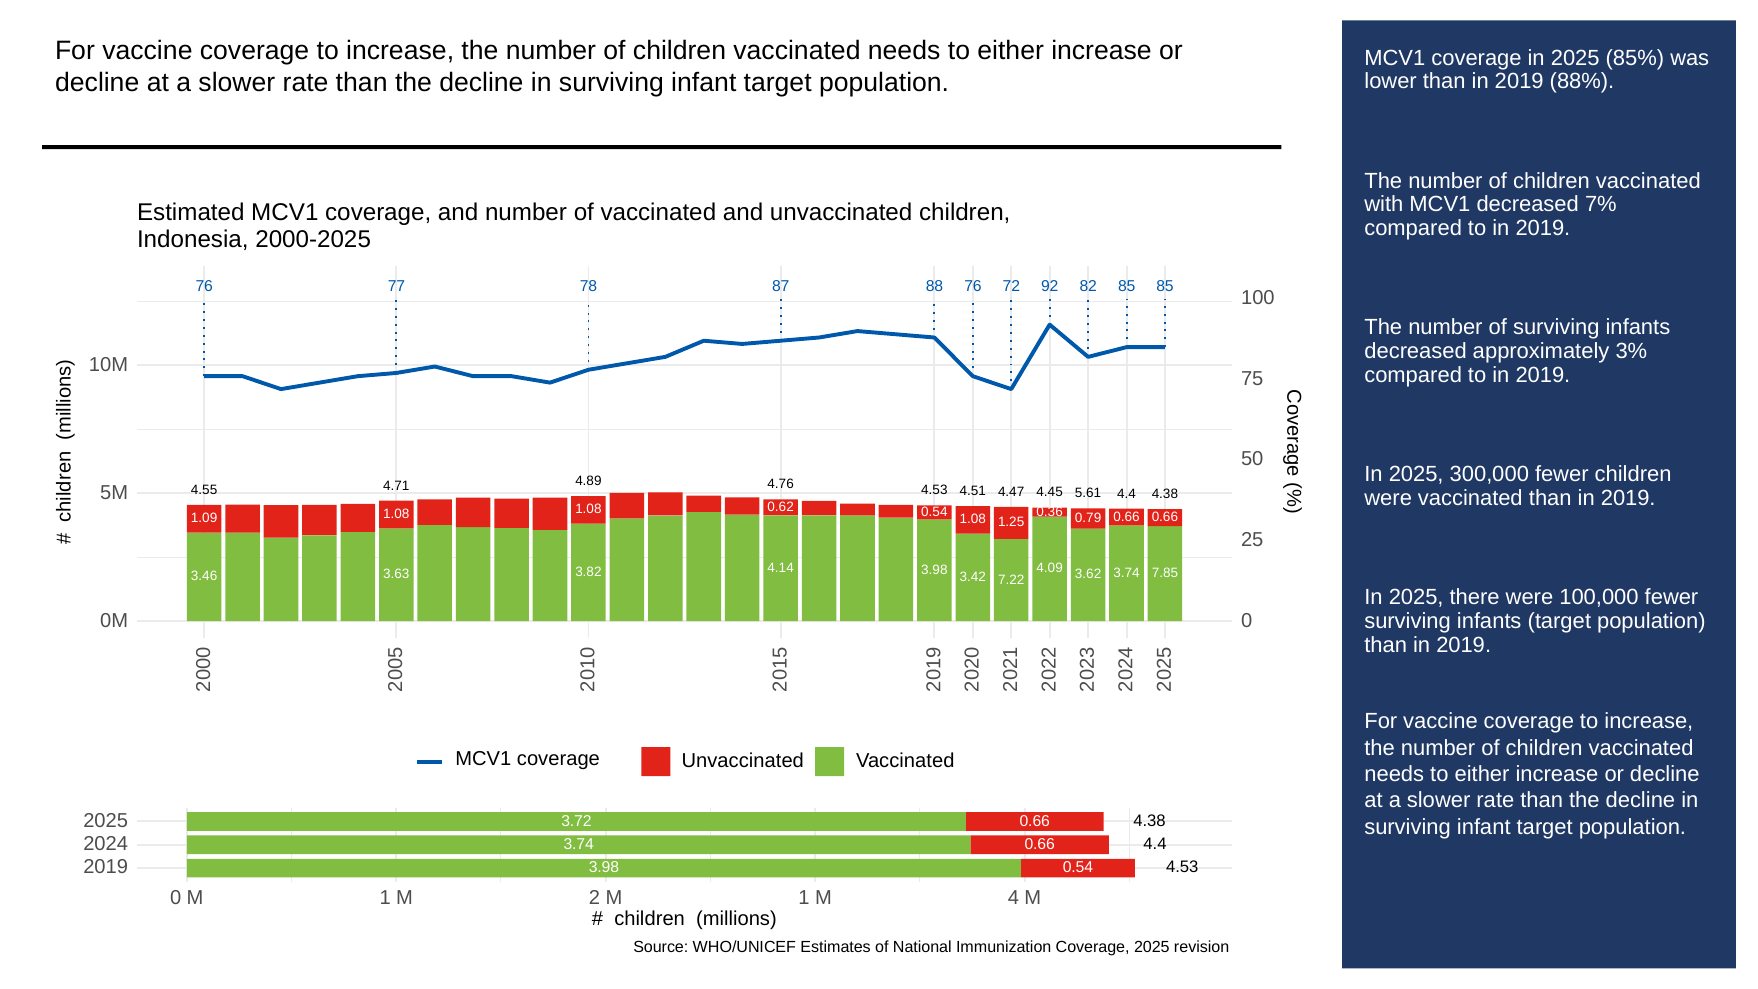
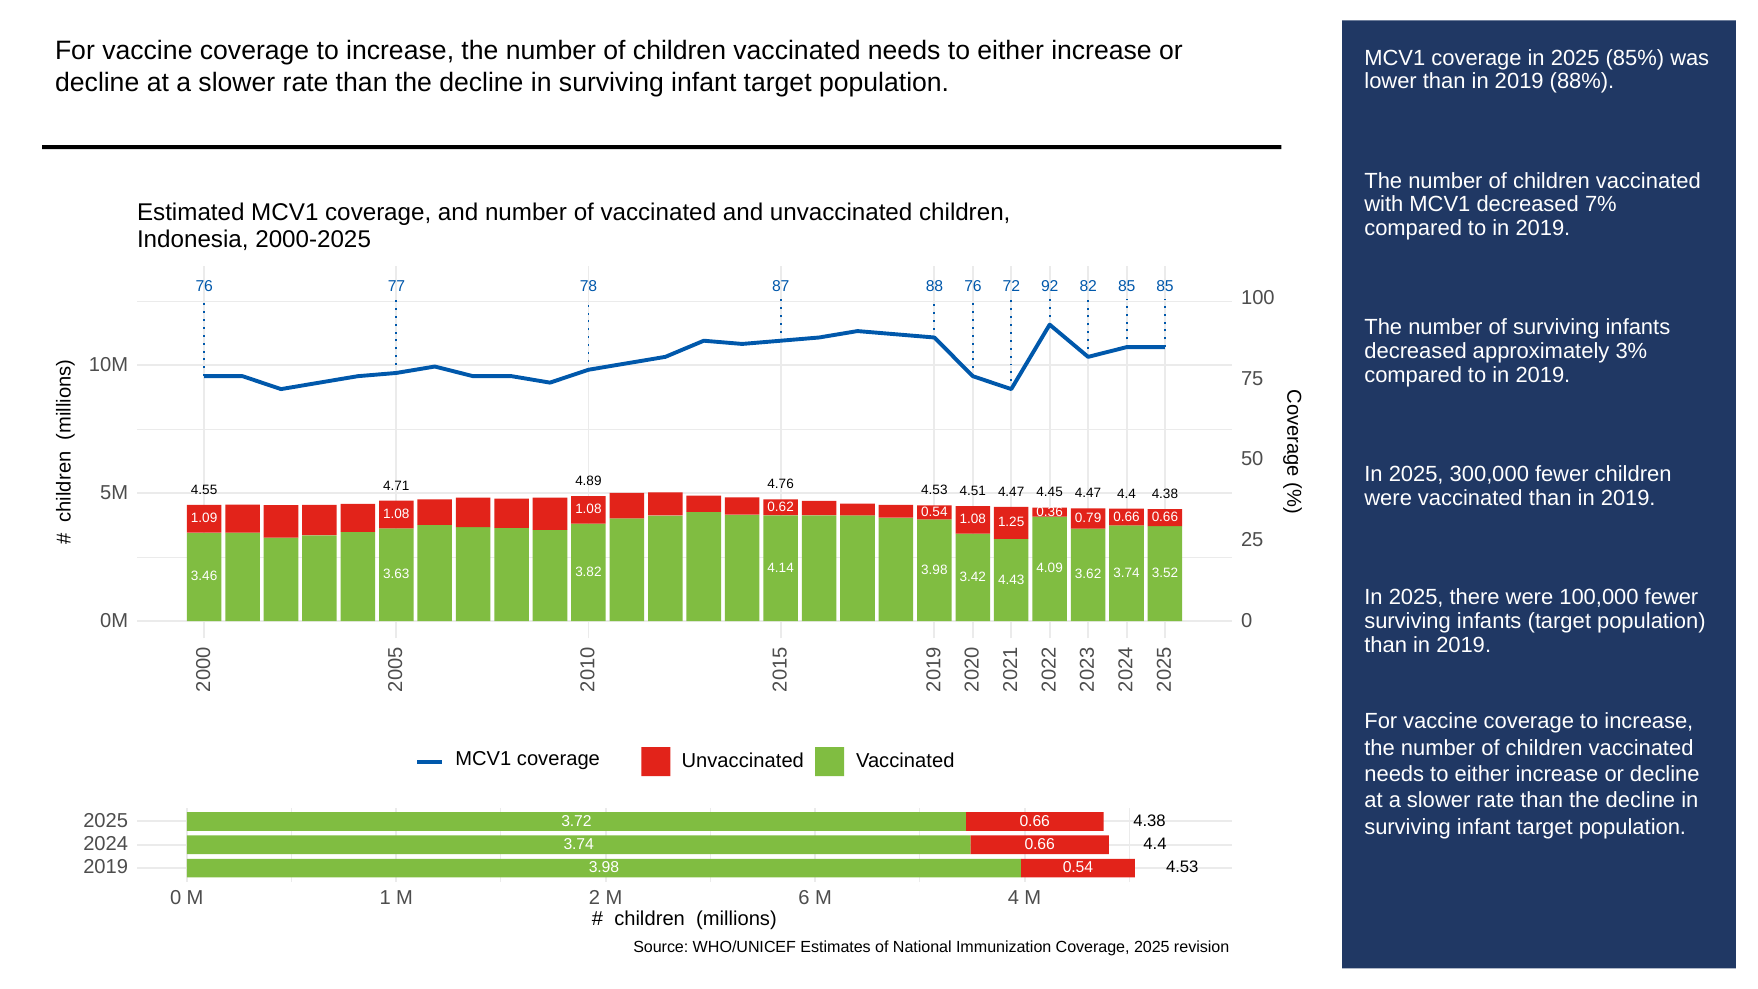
4.45 5.61: 5.61 -> 4.47 (1088, 493)
7.85: 7.85 -> 3.52 (1165, 573)
7.22: 7.22 -> 4.43 (1011, 580)
2 M 1: 1 -> 6 (804, 897)
